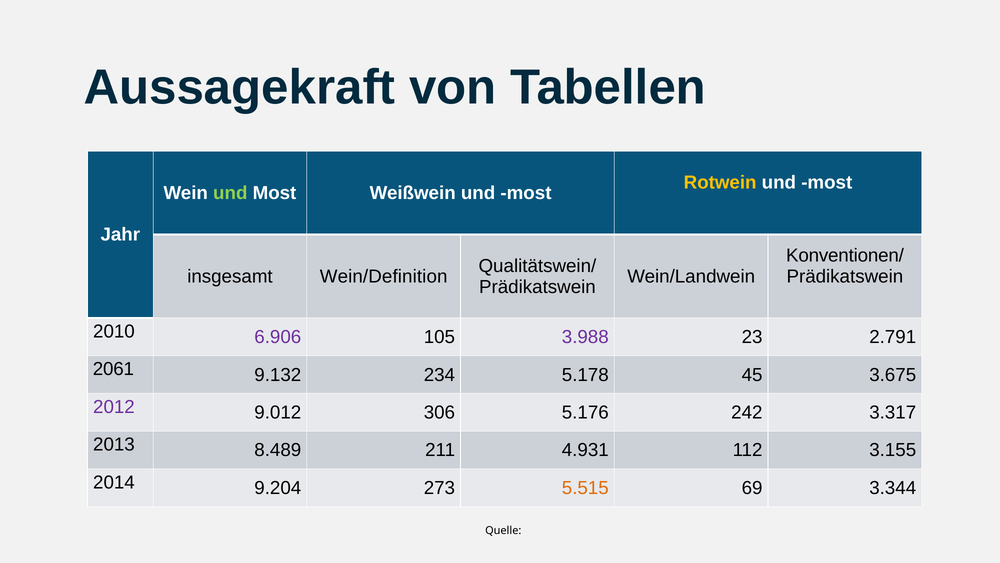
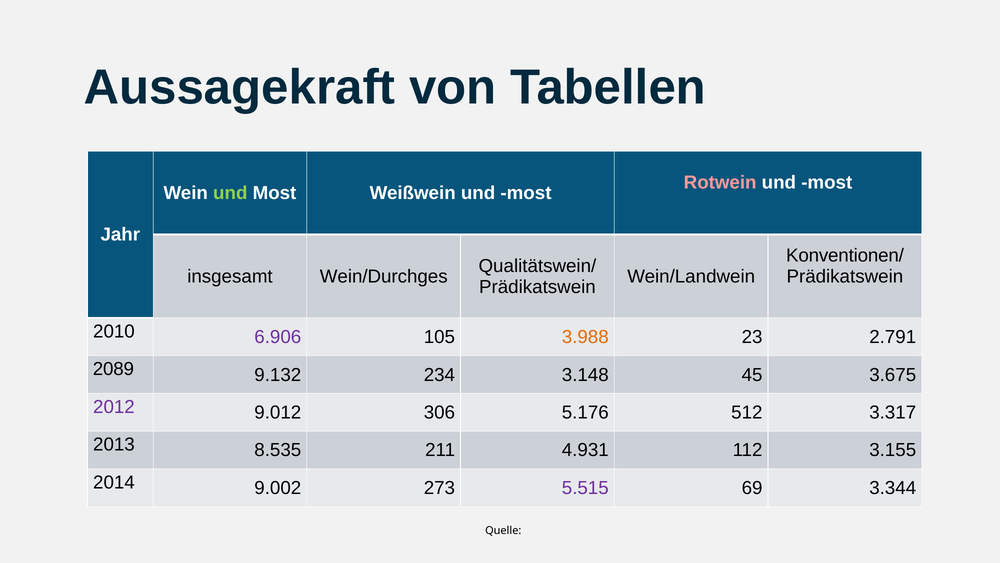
Rotwein colour: yellow -> pink (720, 182)
Wein/Definition: Wein/Definition -> Wein/Durchges (384, 276)
3.988 colour: purple -> orange (585, 337)
2061: 2061 -> 2089 (113, 369)
5.178: 5.178 -> 3.148 (585, 374)
242: 242 -> 512 (747, 412)
8.489: 8.489 -> 8.535 (278, 450)
9.204: 9.204 -> 9.002 (278, 488)
5.515 colour: orange -> purple (585, 488)
